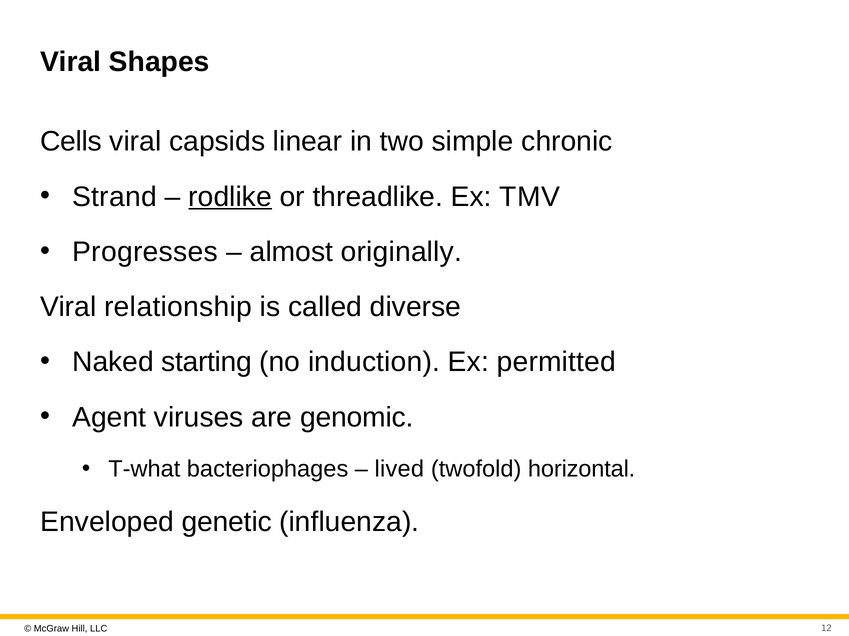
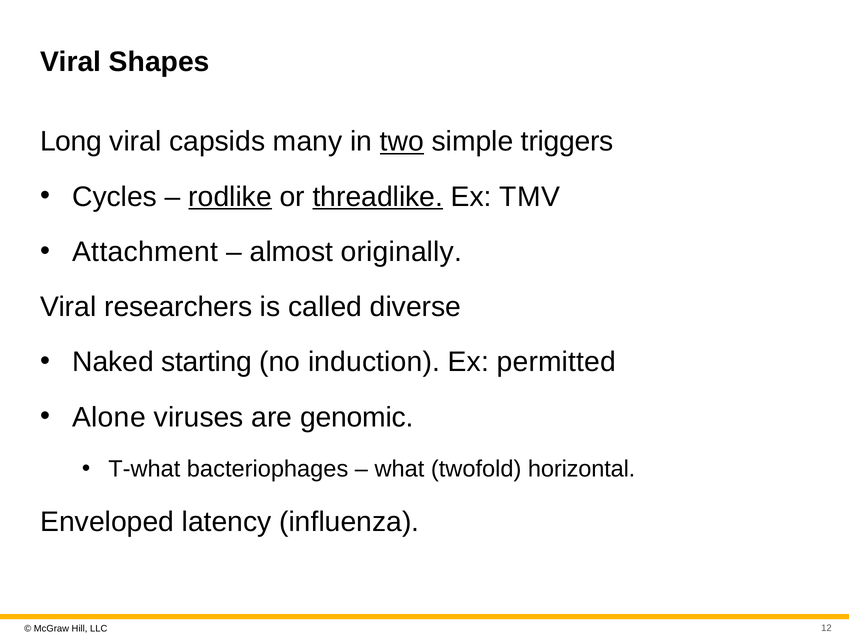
Cells: Cells -> Long (71, 142)
linear: linear -> many (308, 142)
two underline: none -> present (402, 142)
chronic: chronic -> triggers (567, 142)
Strand: Strand -> Cycles (115, 197)
threadlike underline: none -> present (378, 197)
Progresses: Progresses -> Attachment (145, 252)
relationship: relationship -> researchers (178, 307)
Agent: Agent -> Alone (109, 418)
lived: lived -> what (399, 470)
genetic: genetic -> latency (227, 522)
